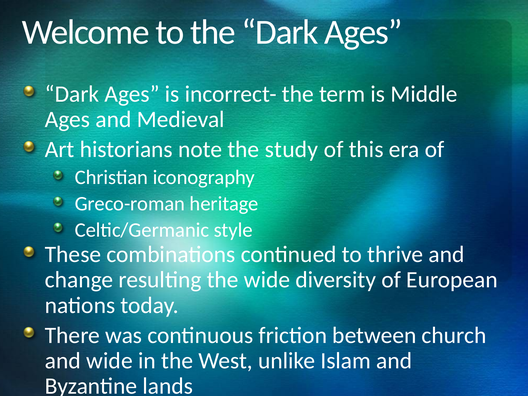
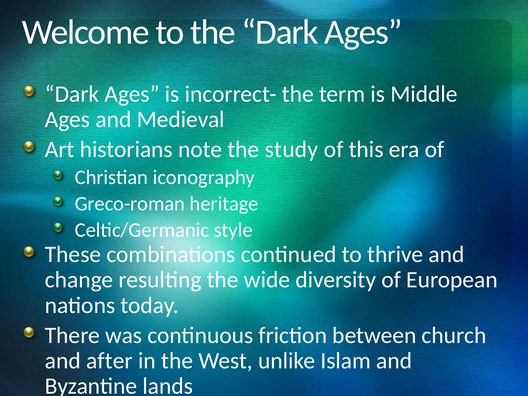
and wide: wide -> after (109, 361)
